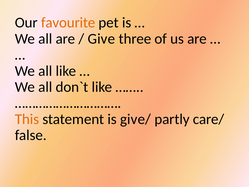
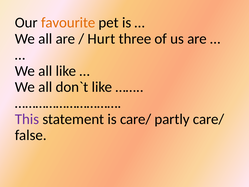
Give: Give -> Hurt (101, 39)
This colour: orange -> purple (27, 119)
is give/: give/ -> care/ (136, 119)
